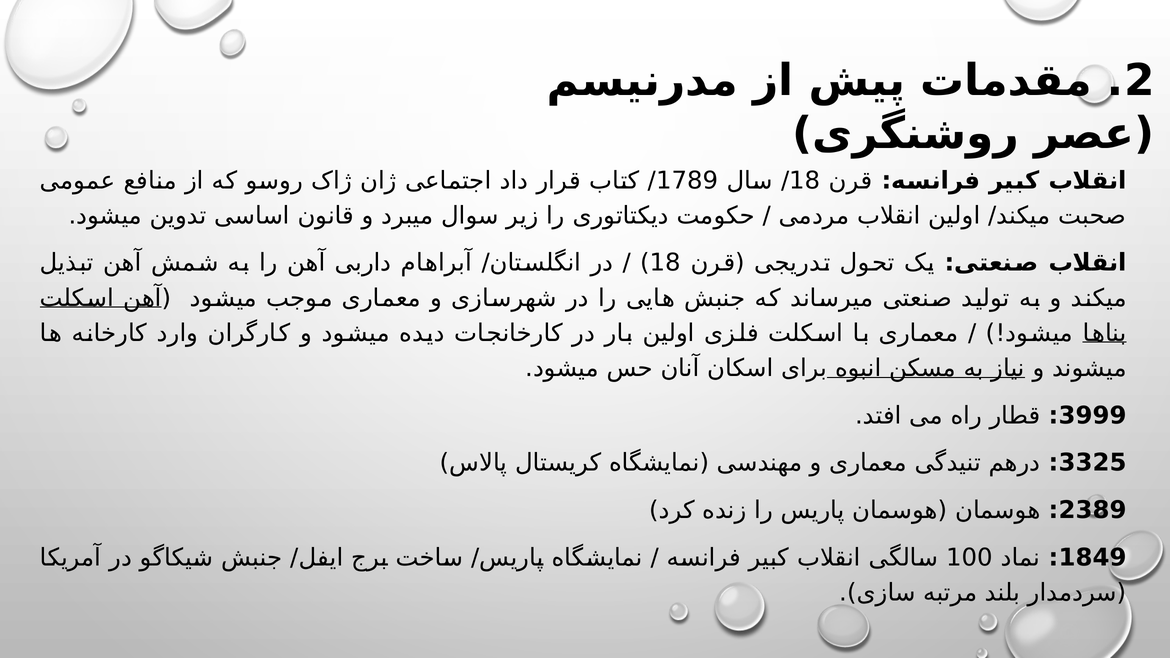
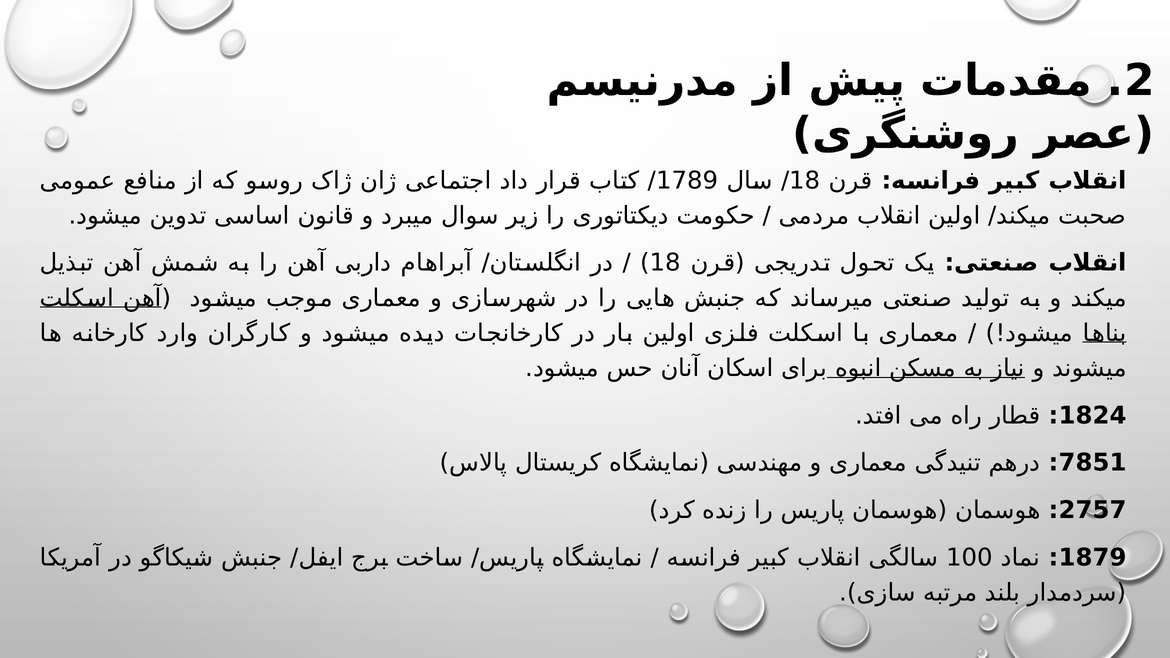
3999: 3999 -> 1824 (1093, 416)
3325: 3325 -> 7851 (1093, 463)
2389: 2389 -> 2757 (1093, 510)
1849: 1849 -> 1879 (1093, 558)
